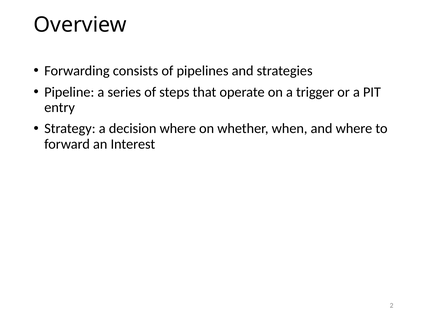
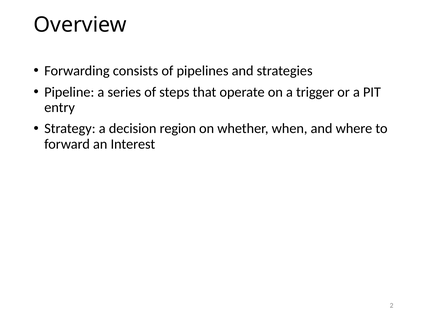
decision where: where -> region (178, 129)
